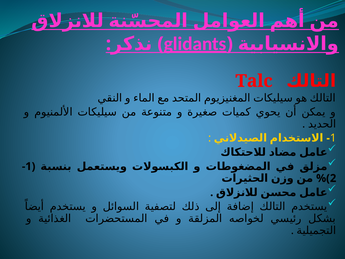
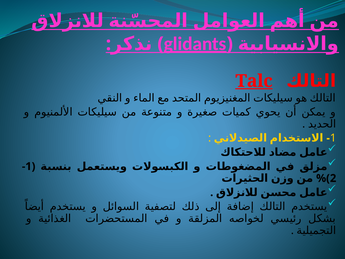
Talc underline: none -> present (254, 81)
